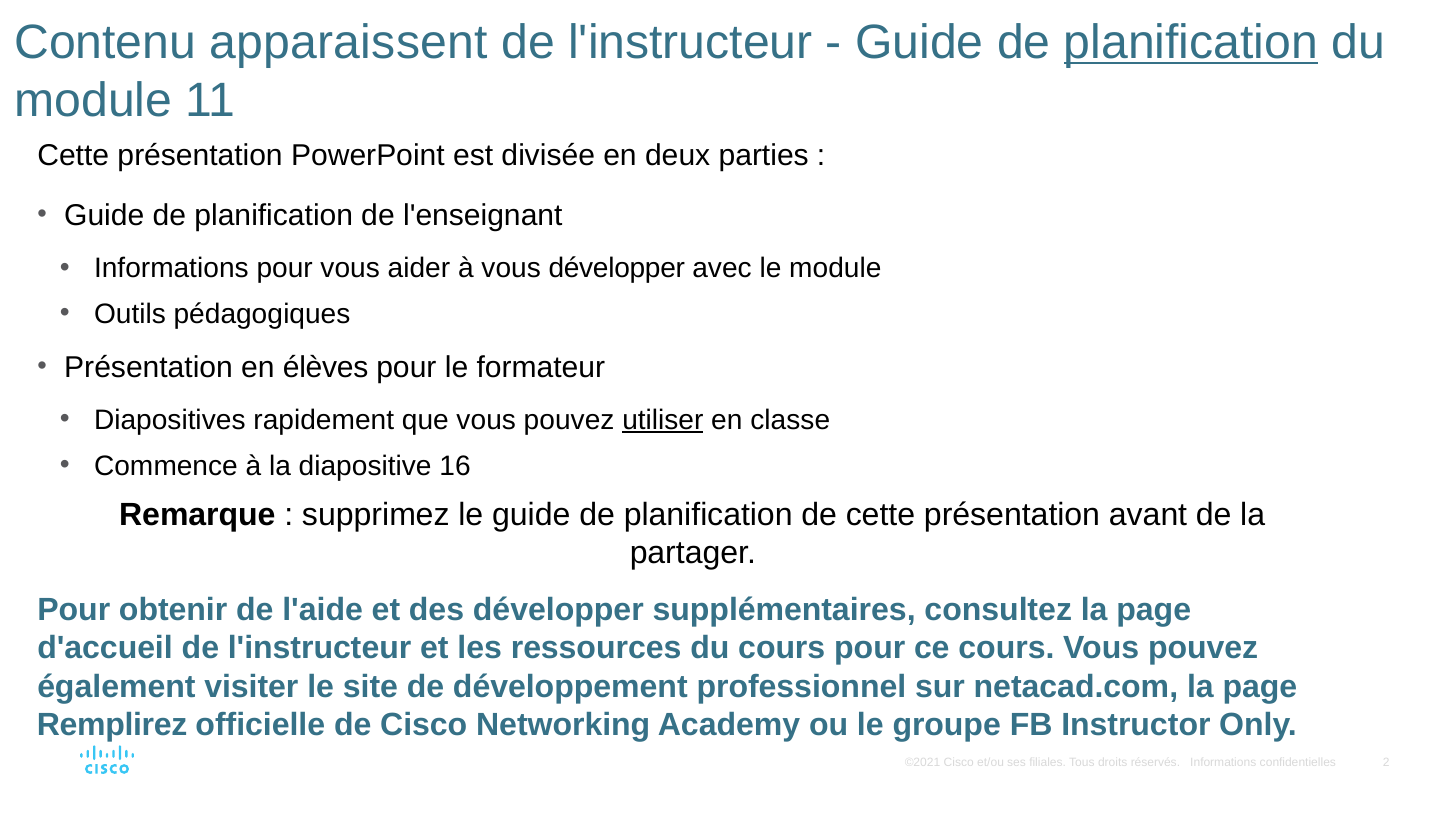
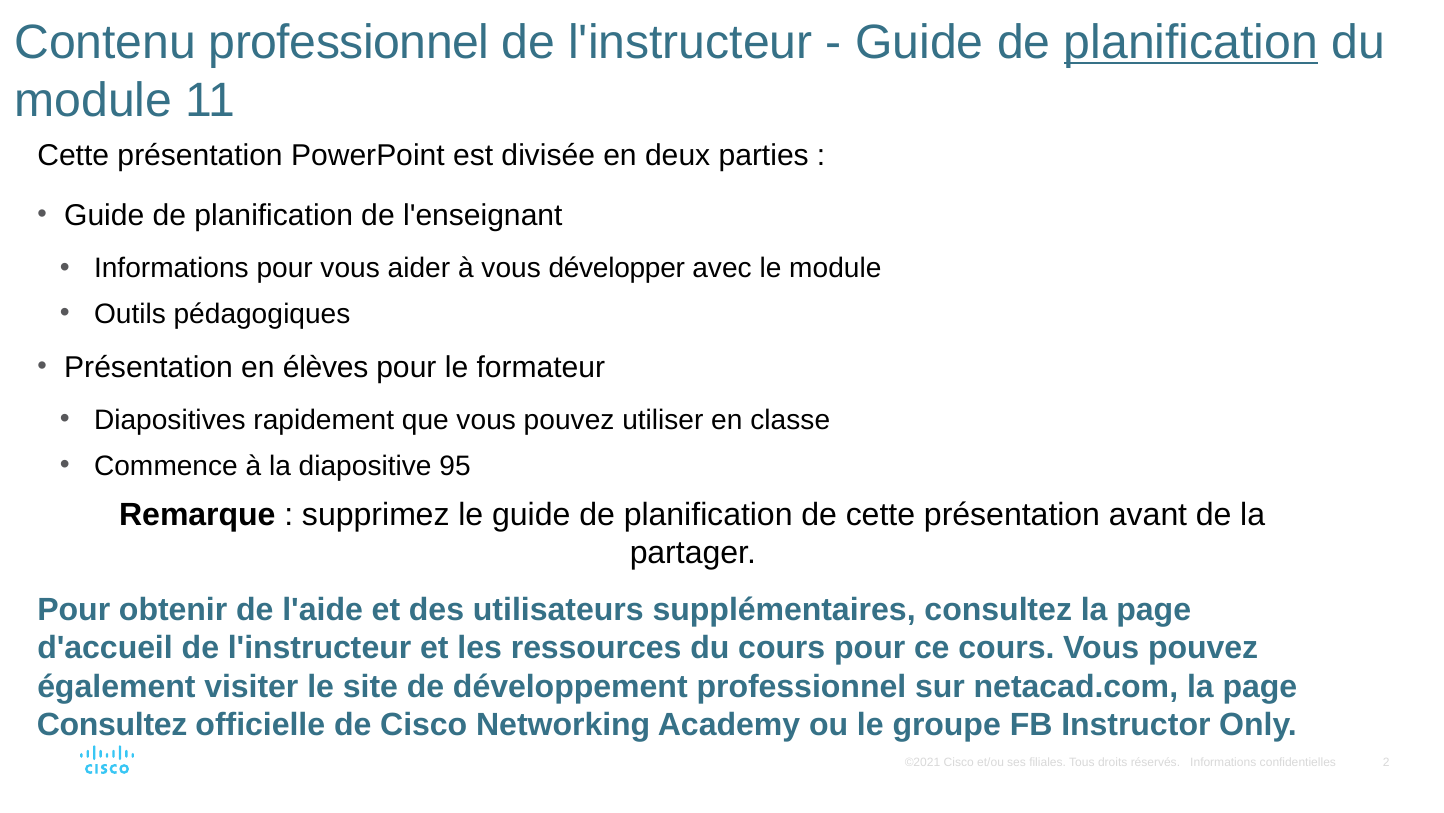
Contenu apparaissent: apparaissent -> professionnel (349, 42)
utiliser underline: present -> none (663, 420)
16: 16 -> 95 (455, 466)
des développer: développer -> utilisateurs (558, 609)
Remplirez: Remplirez -> Consultez (112, 724)
